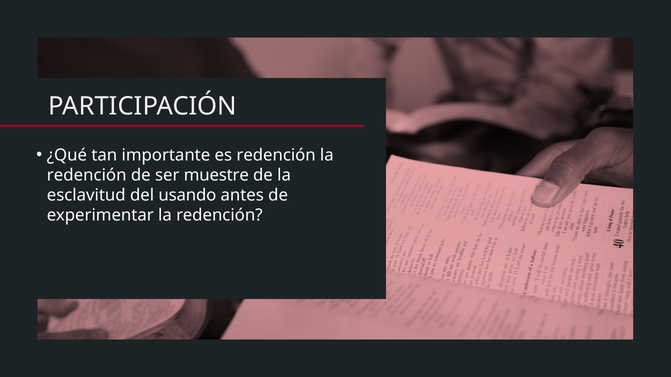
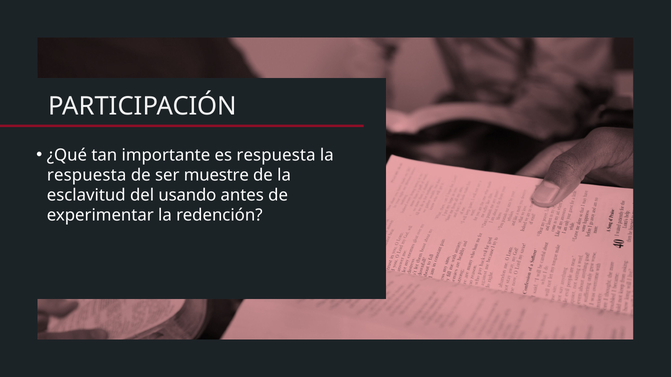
es redención: redención -> respuesta (276, 155)
redención: redención -> respuesta (87, 175)
